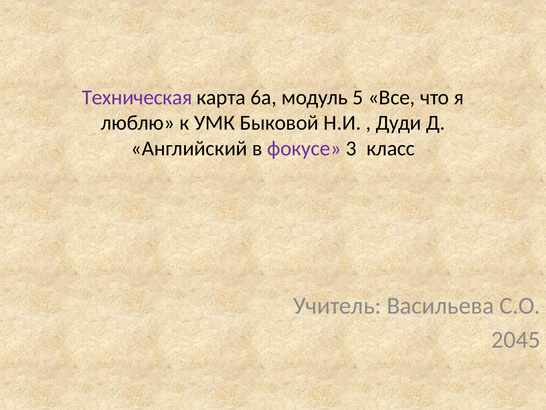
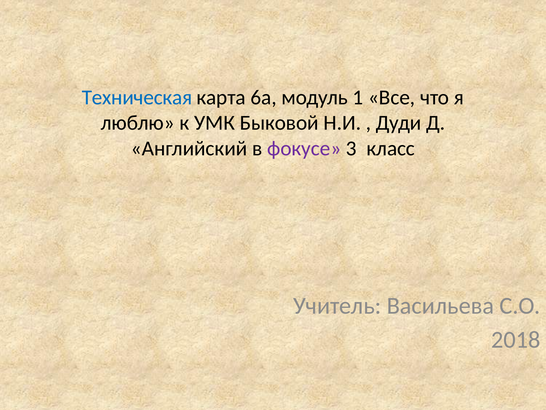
Техническая colour: purple -> blue (137, 97)
5: 5 -> 1 (358, 97)
2045: 2045 -> 2018 (516, 339)
